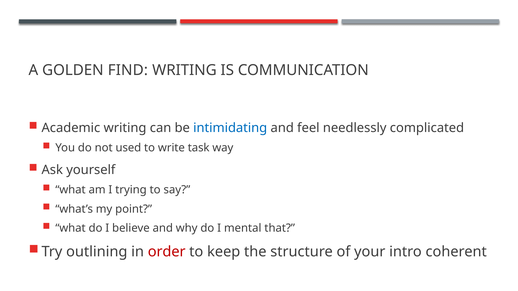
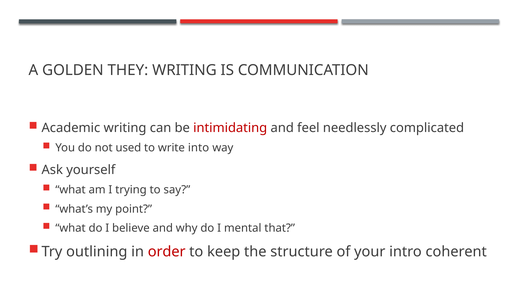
FIND: FIND -> THEY (128, 70)
intimidating colour: blue -> red (230, 128)
task: task -> into (199, 148)
